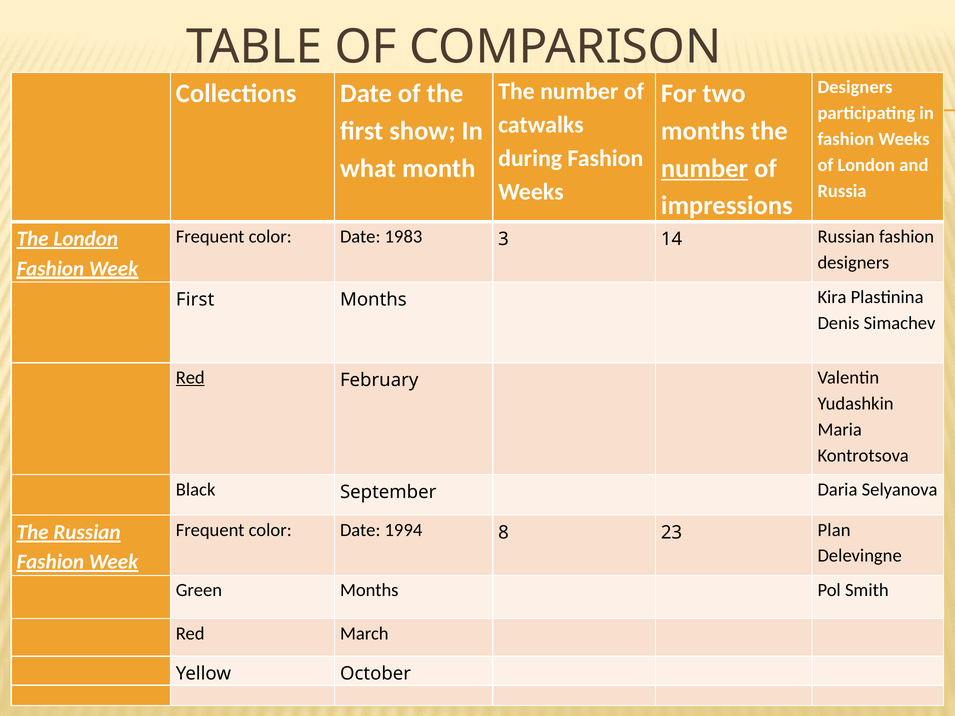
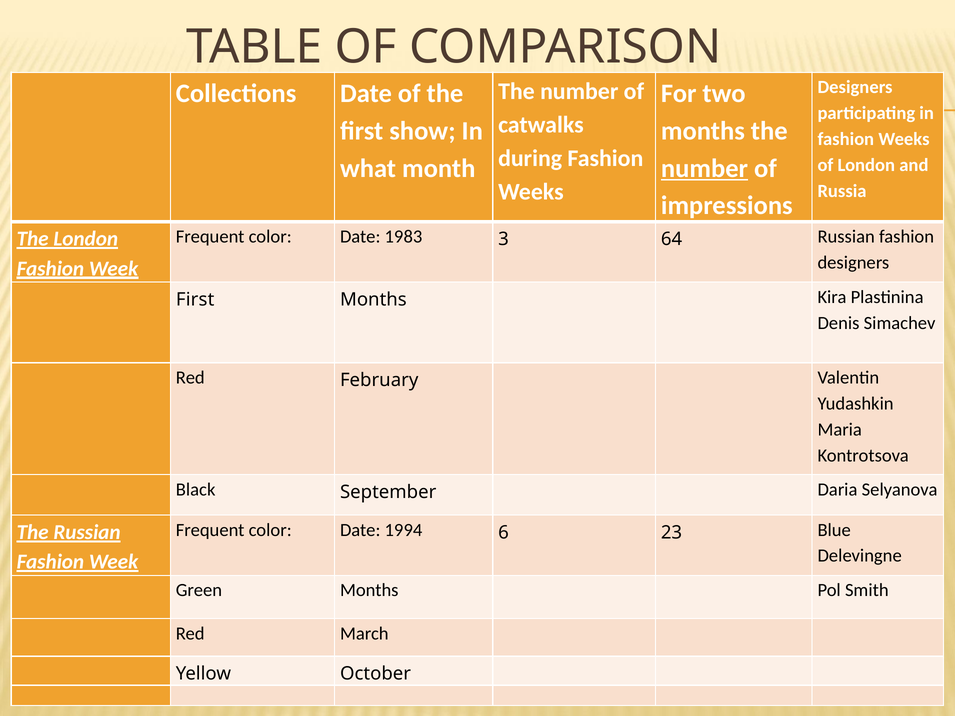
14: 14 -> 64 (672, 239)
Red underline: present -> none (190, 378)
8: 8 -> 6 (503, 533)
Plan: Plan -> Blue (834, 530)
